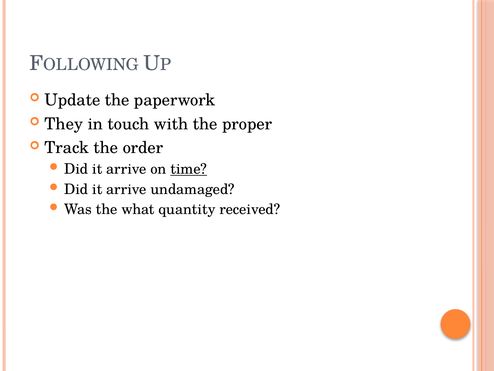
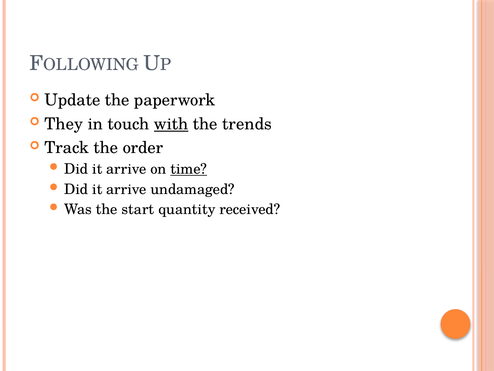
with underline: none -> present (171, 124)
proper: proper -> trends (247, 124)
what: what -> start (138, 209)
